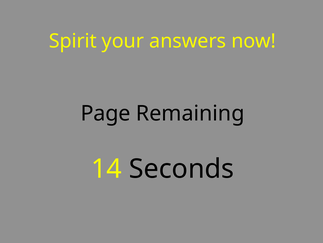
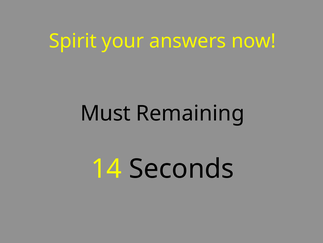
Page: Page -> Must (106, 113)
